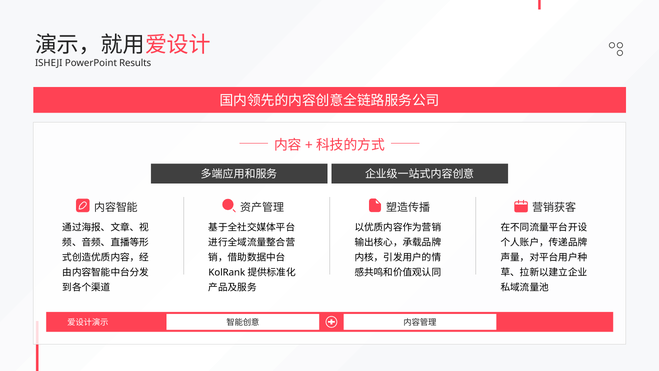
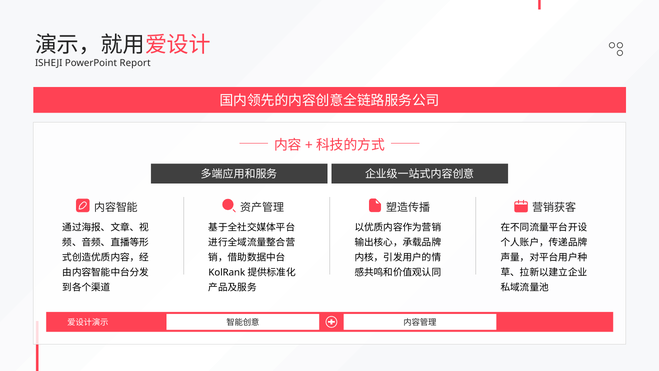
Results: Results -> Report (135, 63)
